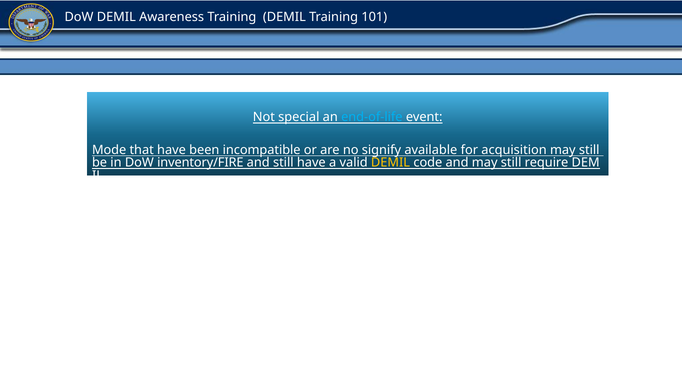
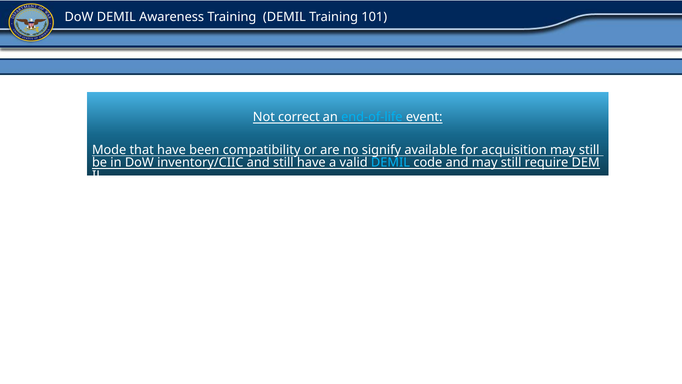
special: special -> correct (299, 117)
incompatible: incompatible -> compatibility (262, 150)
inventory/FIRE: inventory/FIRE -> inventory/CIIC (200, 163)
DEMIL colour: yellow -> light blue (391, 163)
